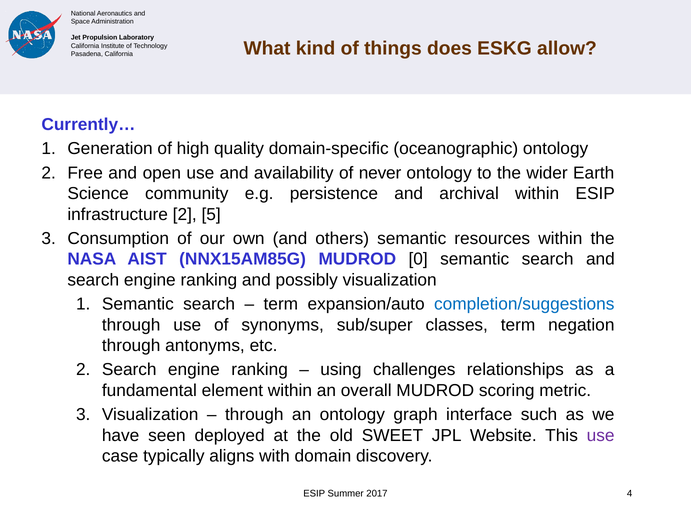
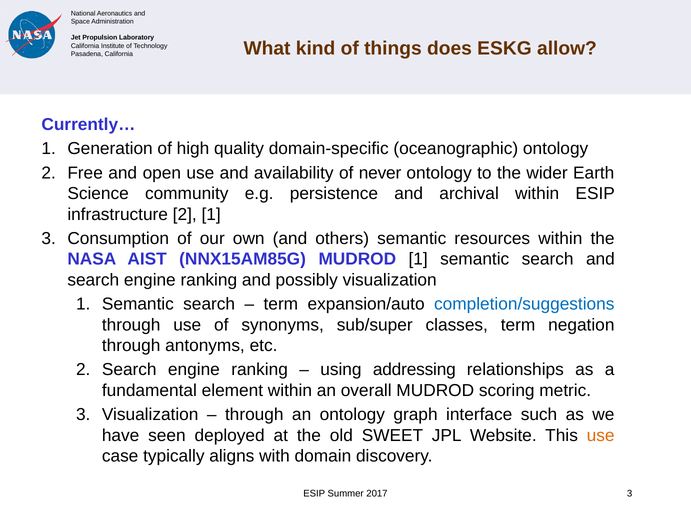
2 5: 5 -> 1 (211, 214)
MUDROD 0: 0 -> 1 (418, 259)
challenges: challenges -> addressing (414, 370)
use colour: purple -> orange (601, 436)
2017 4: 4 -> 3 (630, 494)
